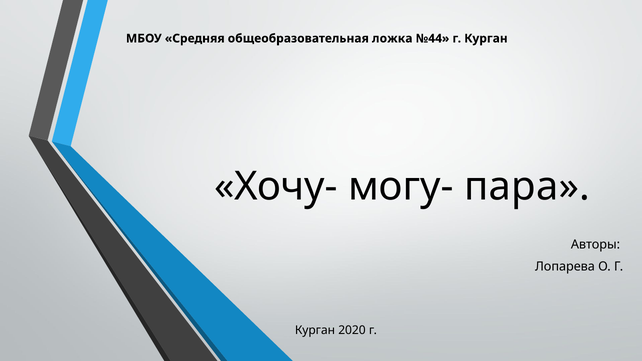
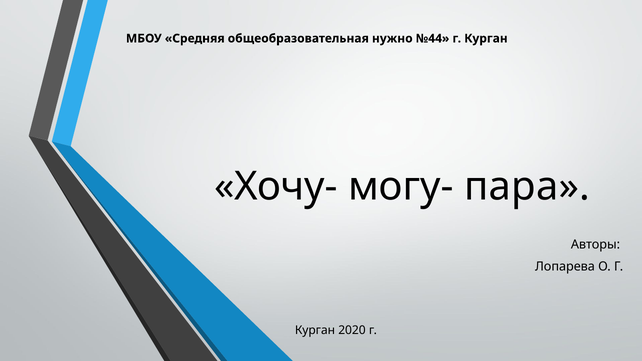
ложка: ложка -> нужно (392, 38)
